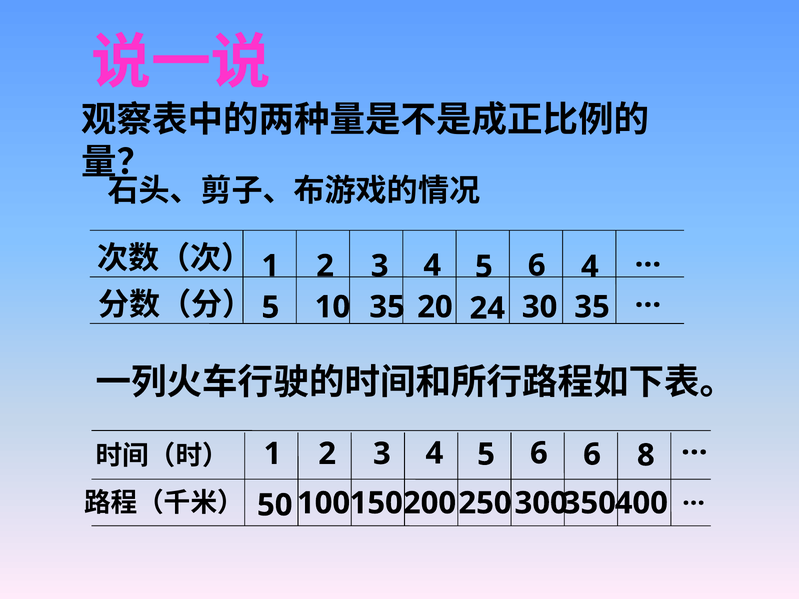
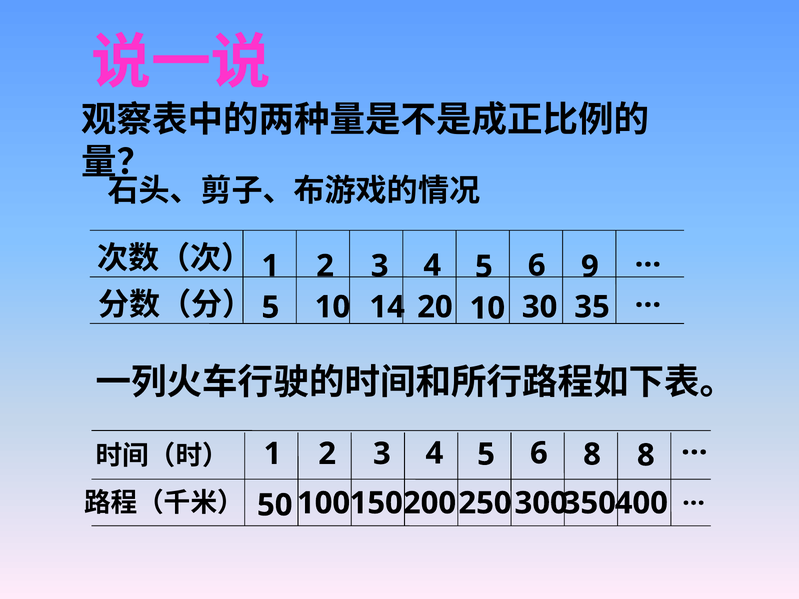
6 4: 4 -> 9 (590, 267)
10 35: 35 -> 14 (387, 307)
20 24: 24 -> 10 (487, 308)
6 6: 6 -> 8 (592, 455)
